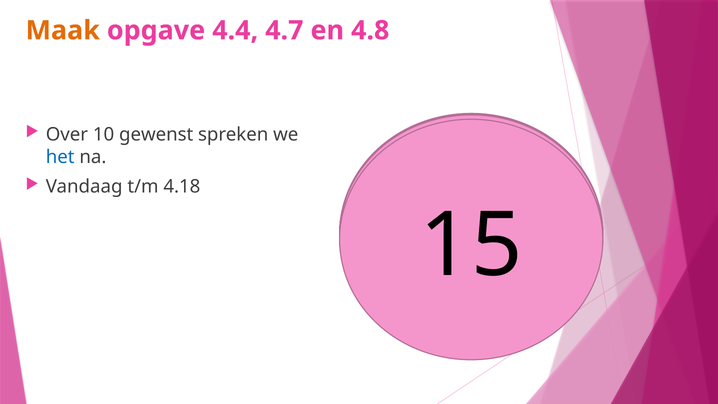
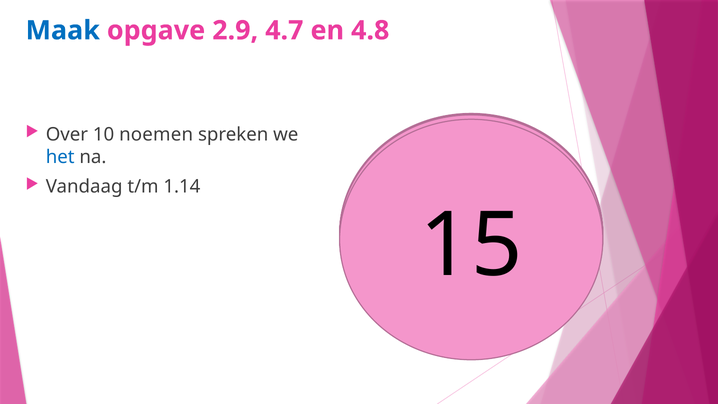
Maak colour: orange -> blue (63, 30)
4.4: 4.4 -> 2.9 (235, 30)
gewenst: gewenst -> noemen (156, 134)
4.18: 4.18 -> 1.14 (182, 187)
